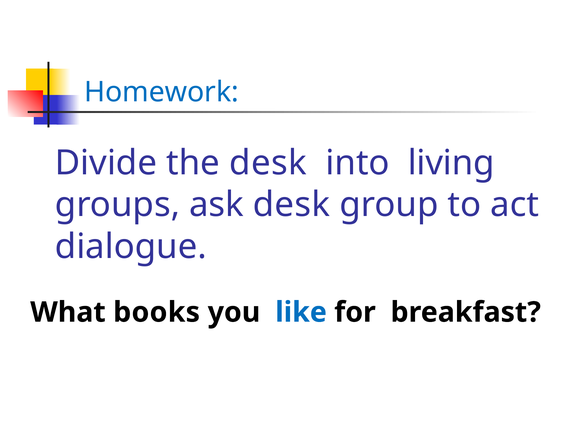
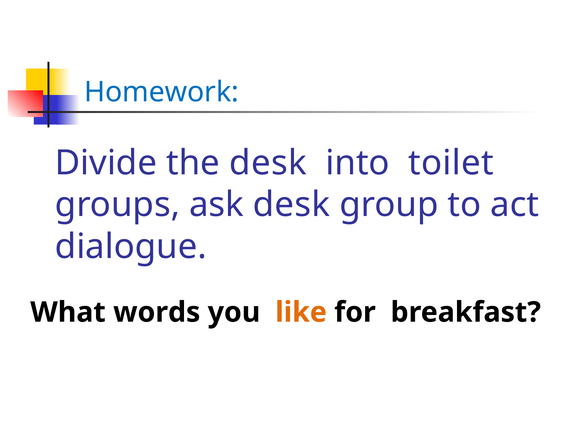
living: living -> toilet (451, 163)
books: books -> words (157, 312)
like colour: blue -> orange (301, 312)
